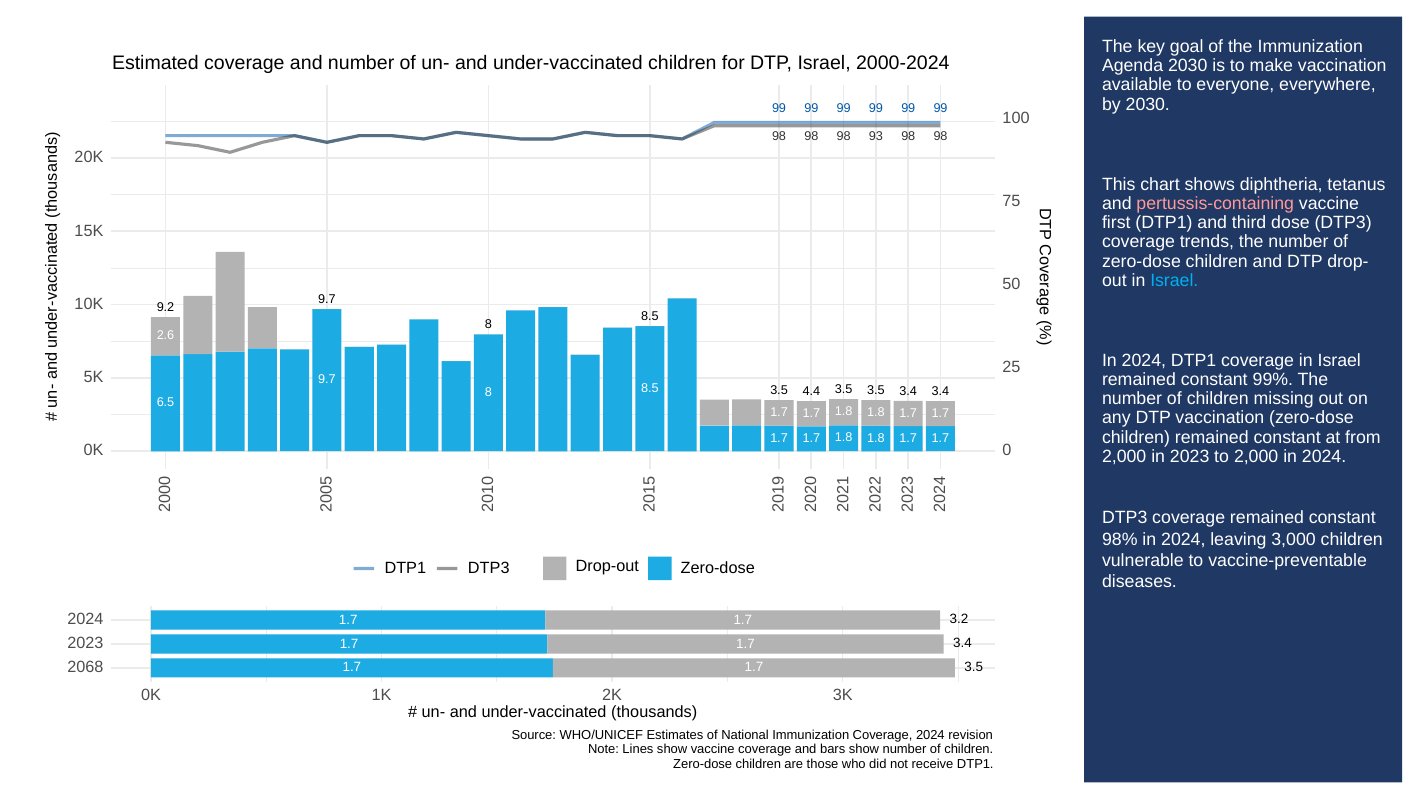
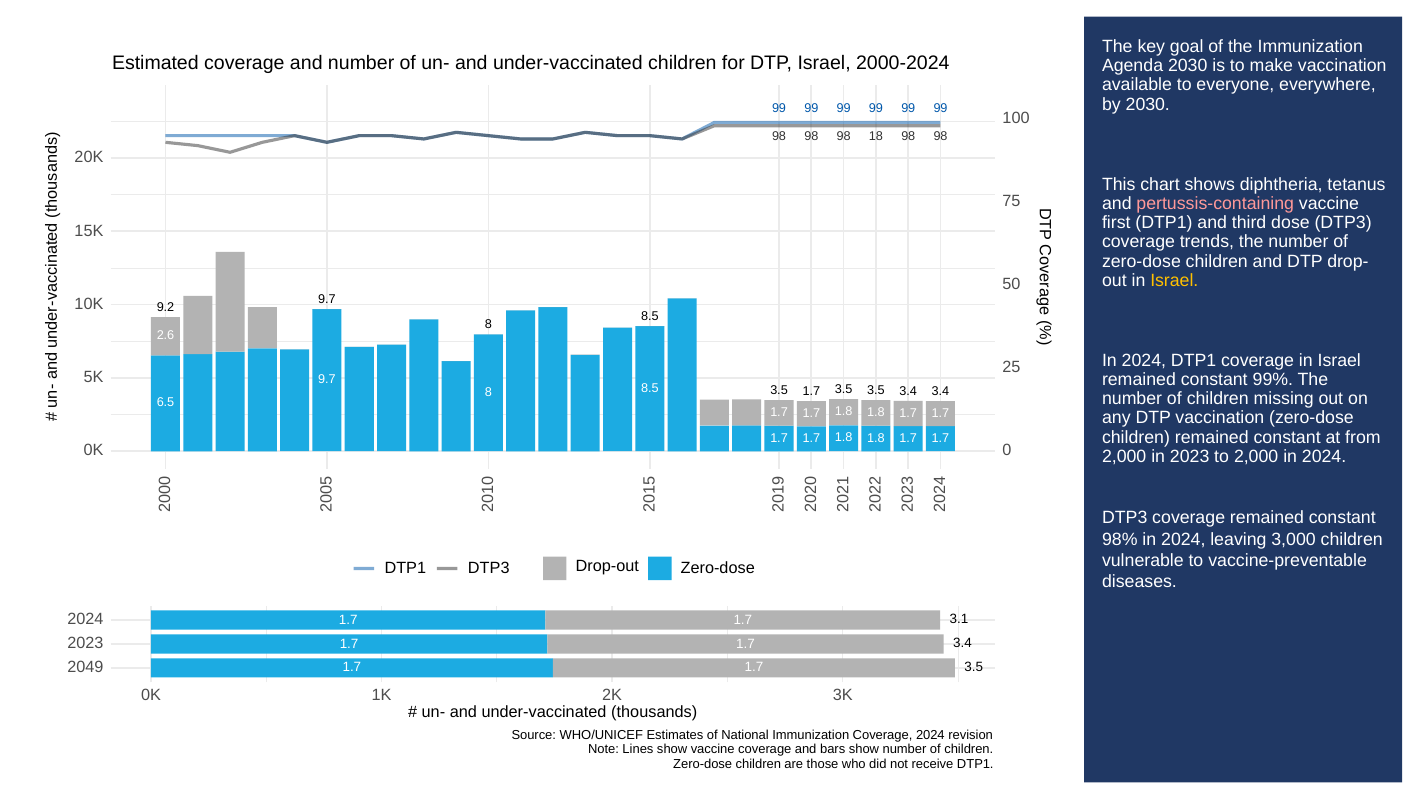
93: 93 -> 18 (876, 136)
Israel colour: light blue -> yellow (1174, 280)
3.5 4.4: 4.4 -> 1.7 (811, 391)
3.2: 3.2 -> 3.1 (959, 619)
2068: 2068 -> 2049 (85, 667)
